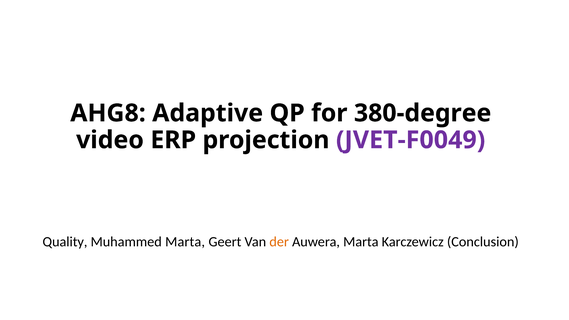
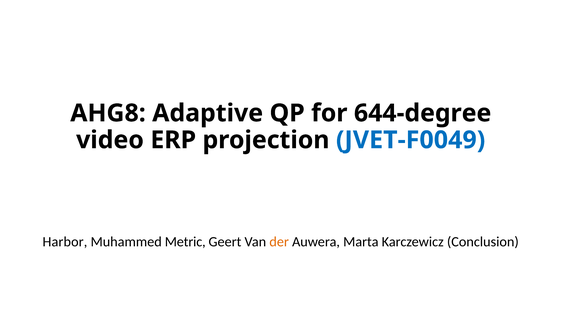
380-degree: 380-degree -> 644-degree (423, 113)
JVET-F0049 colour: purple -> blue (411, 140)
Quality: Quality -> Harbor (65, 242)
Muhammed Marta: Marta -> Metric (185, 242)
